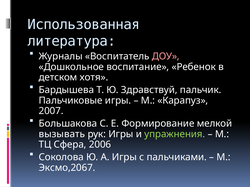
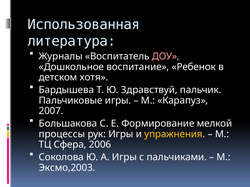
вызывать: вызывать -> процессы (62, 134)
упражнения colour: light green -> yellow (175, 134)
Эксмо,2067: Эксмо,2067 -> Эксмо,2003 (67, 168)
